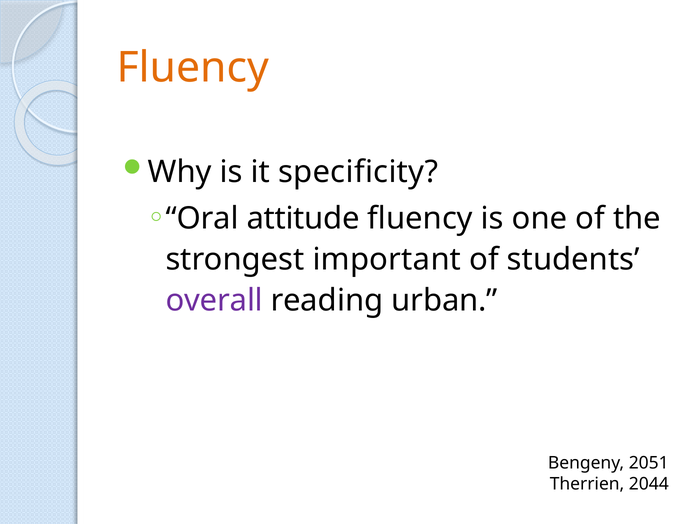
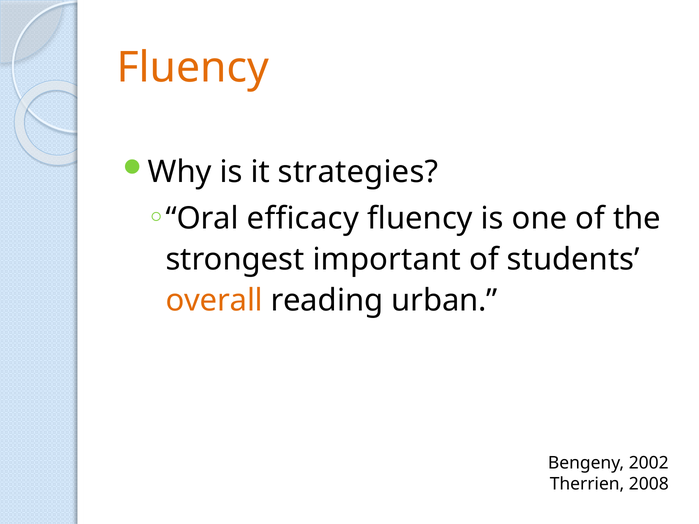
specificity: specificity -> strategies (358, 172)
attitude: attitude -> efficacy (303, 219)
overall colour: purple -> orange (214, 301)
2051: 2051 -> 2002 (649, 463)
2044: 2044 -> 2008 (649, 484)
